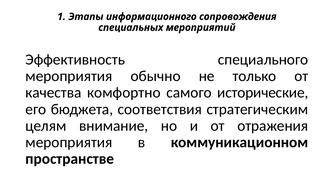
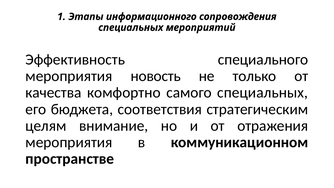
обычно: обычно -> новость (156, 76)
самого исторические: исторические -> специальных (263, 93)
